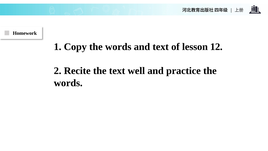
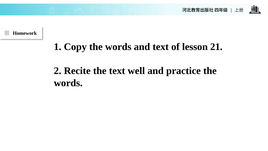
12: 12 -> 21 (216, 47)
